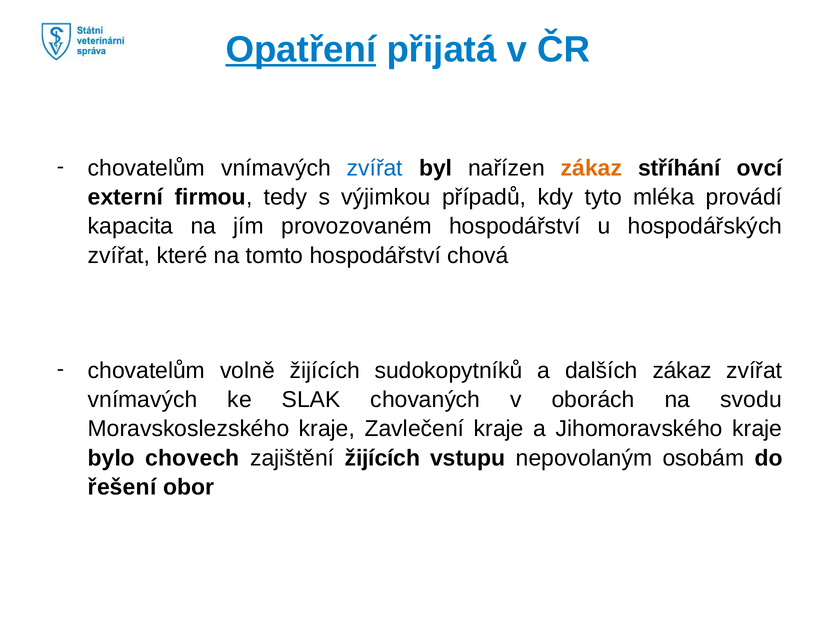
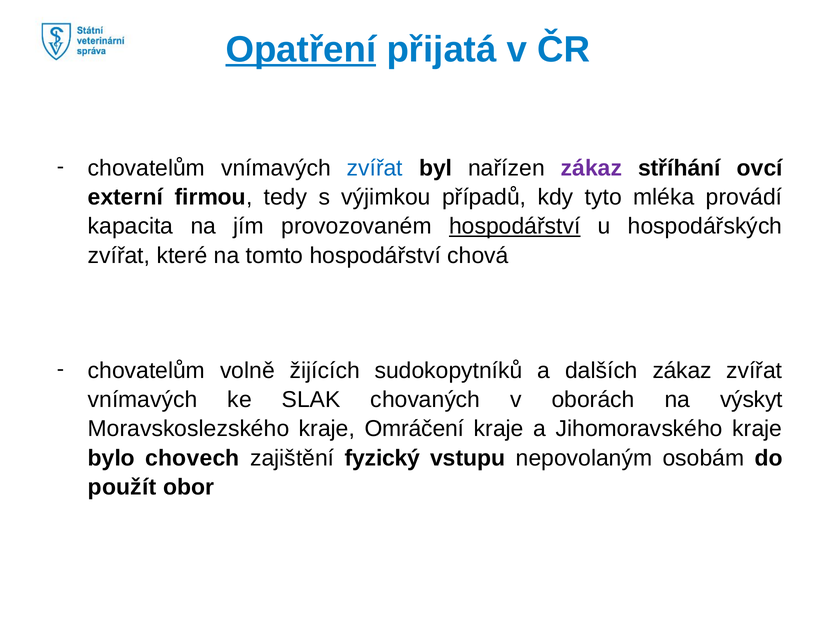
zákaz colour: orange -> purple (591, 168)
hospodářství underline: none -> present (515, 226)
svodu: svodu -> výskyt (751, 399)
Zavlečení: Zavlečení -> Omráčení (414, 429)
zajištění žijících: žijících -> fyzický (382, 458)
řešení: řešení -> použít (122, 487)
